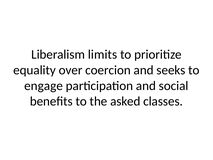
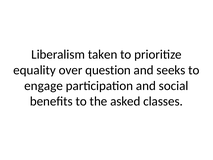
limits: limits -> taken (103, 54)
coercion: coercion -> question (108, 70)
